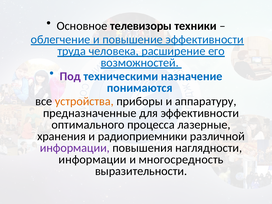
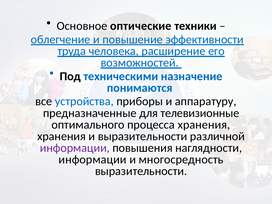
телевизоры: телевизоры -> оптические (141, 26)
Под colour: purple -> black (70, 76)
устройства colour: orange -> blue (84, 101)
для эффективности: эффективности -> телевизионные (200, 113)
процесса лазерные: лазерные -> хранения (204, 125)
и радиоприемники: радиоприемники -> выразительности (143, 136)
